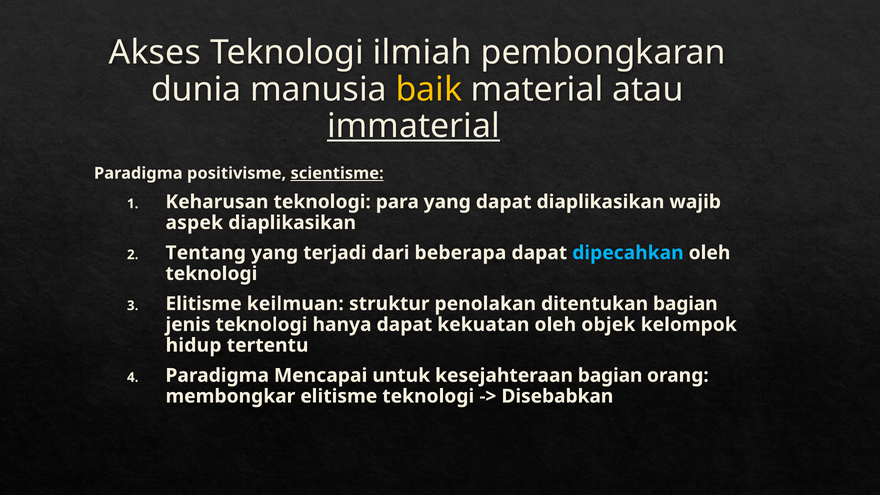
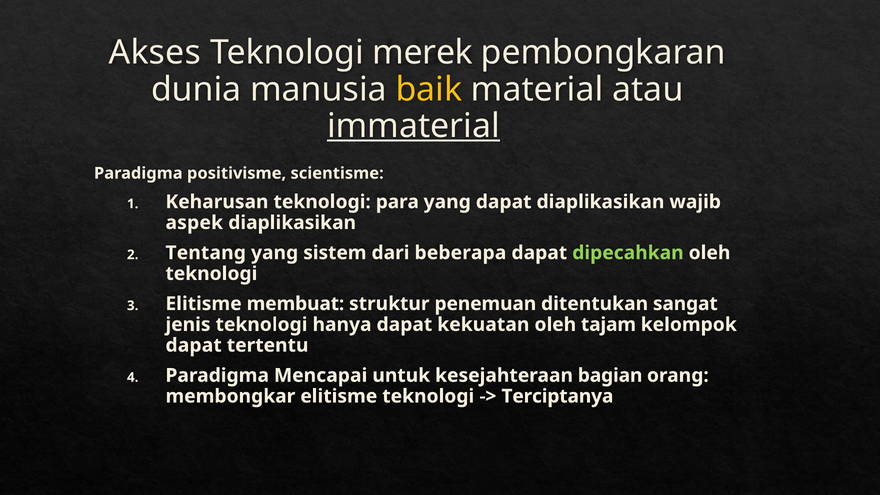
ilmiah: ilmiah -> merek (423, 53)
scientisme underline: present -> none (337, 173)
terjadi: terjadi -> sistem (335, 253)
dipecahkan colour: light blue -> light green (628, 253)
keilmuan: keilmuan -> membuat (295, 304)
penolakan: penolakan -> penemuan (485, 304)
ditentukan bagian: bagian -> sangat (685, 304)
objek: objek -> tajam (609, 325)
hidup: hidup -> dapat (194, 345)
Disebabkan: Disebabkan -> Terciptanya (557, 396)
